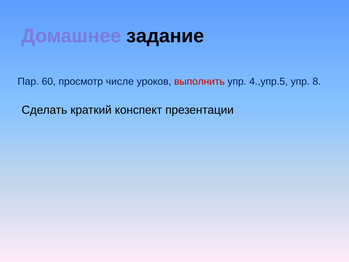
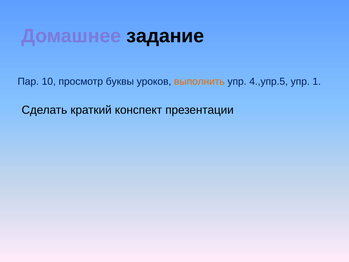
60: 60 -> 10 (49, 81)
числе: числе -> буквы (120, 81)
выполнить colour: red -> orange (199, 81)
8: 8 -> 1 (317, 81)
